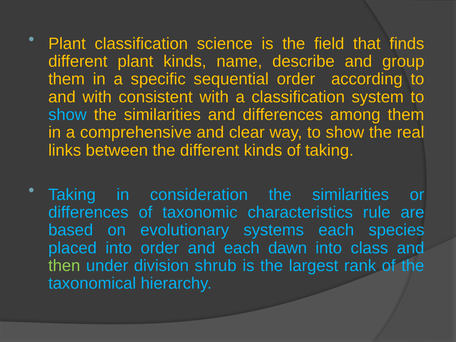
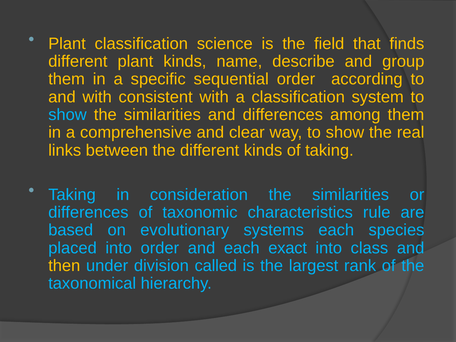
dawn: dawn -> exact (288, 248)
then colour: light green -> yellow (64, 266)
shrub: shrub -> called (216, 266)
